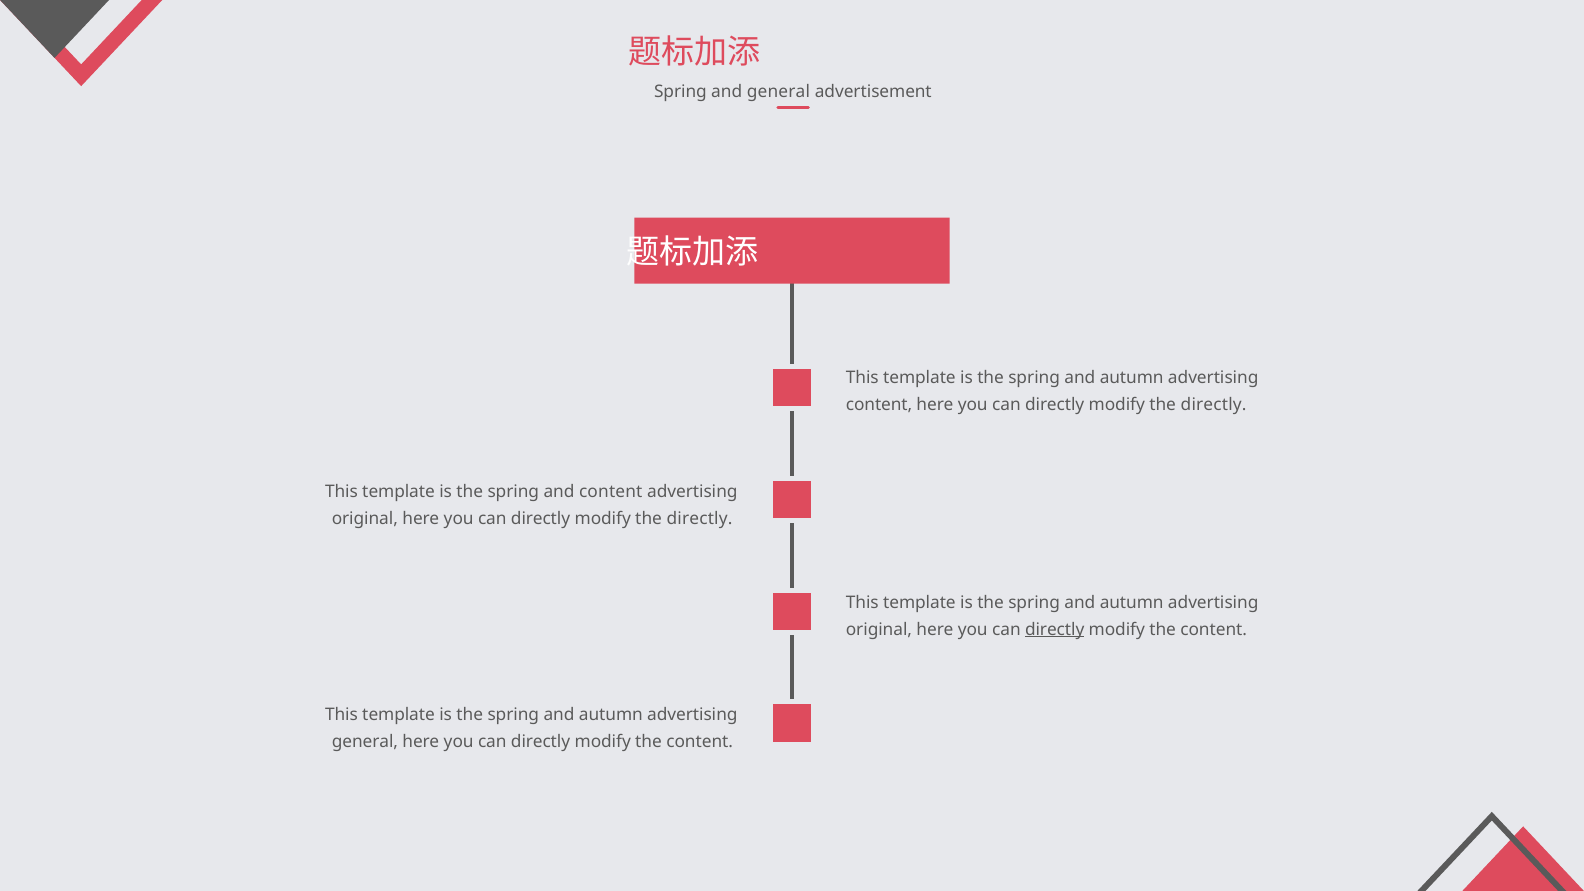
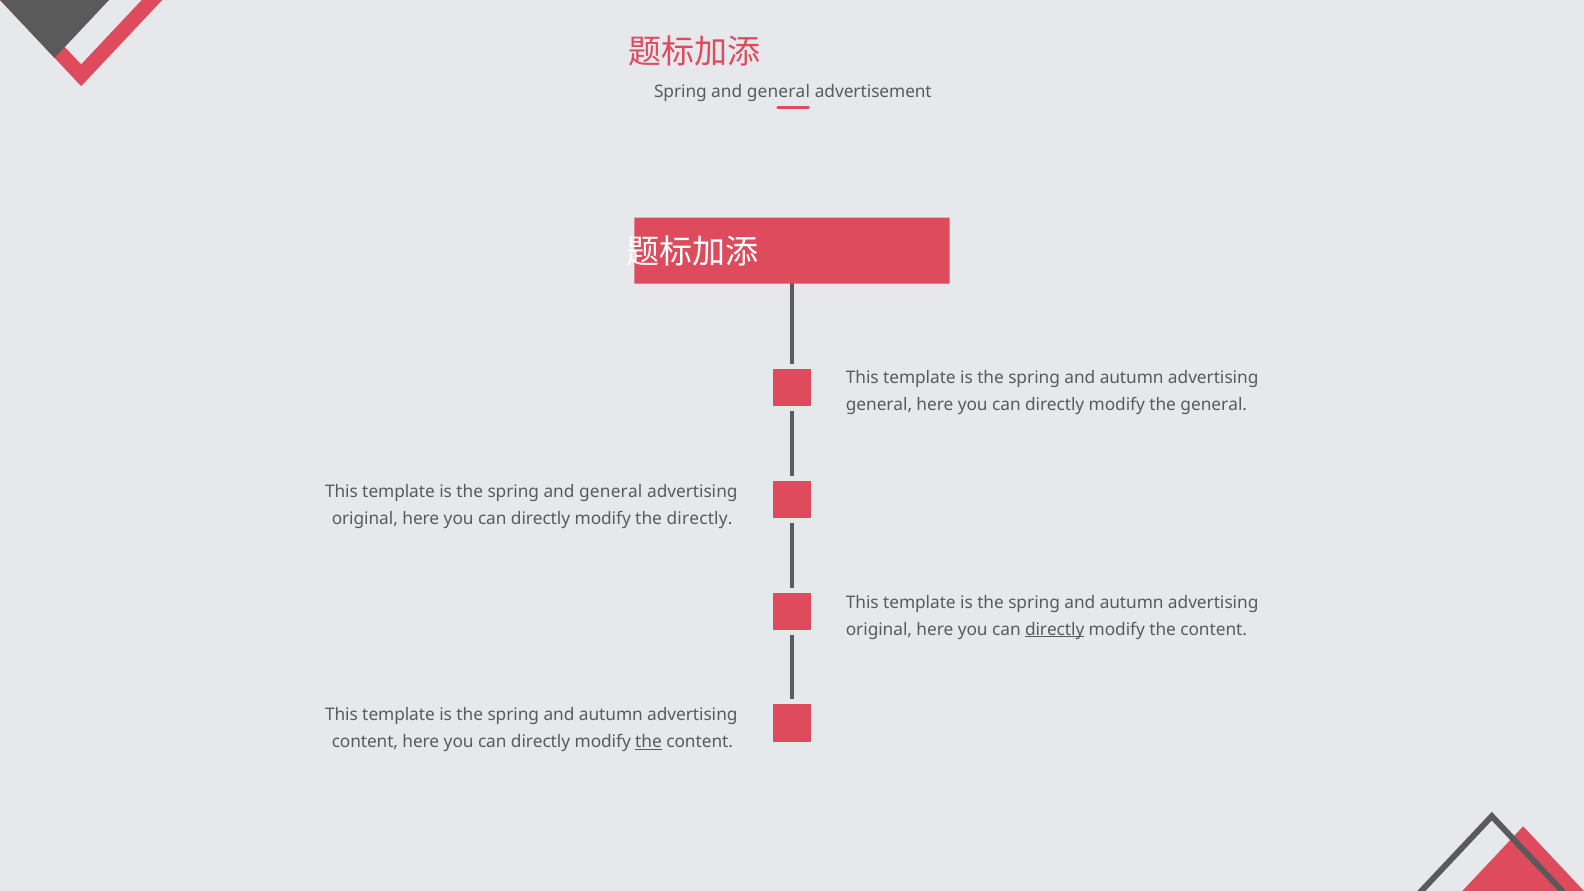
content: content -> general (879, 405)
directly: directly -> general (1214, 405)
the spring and content: content -> general (611, 492)
general: general -> content (365, 742)
the underline: none -> present (649, 742)
